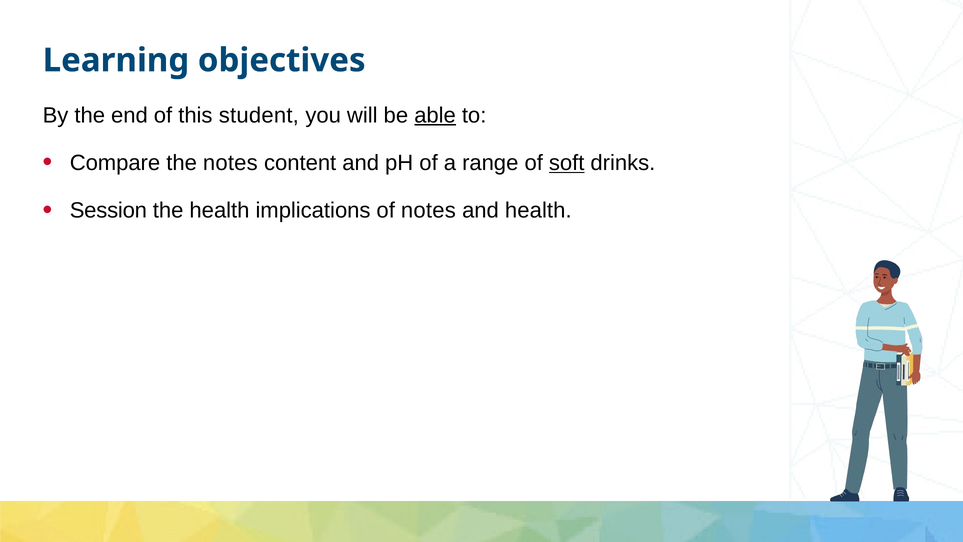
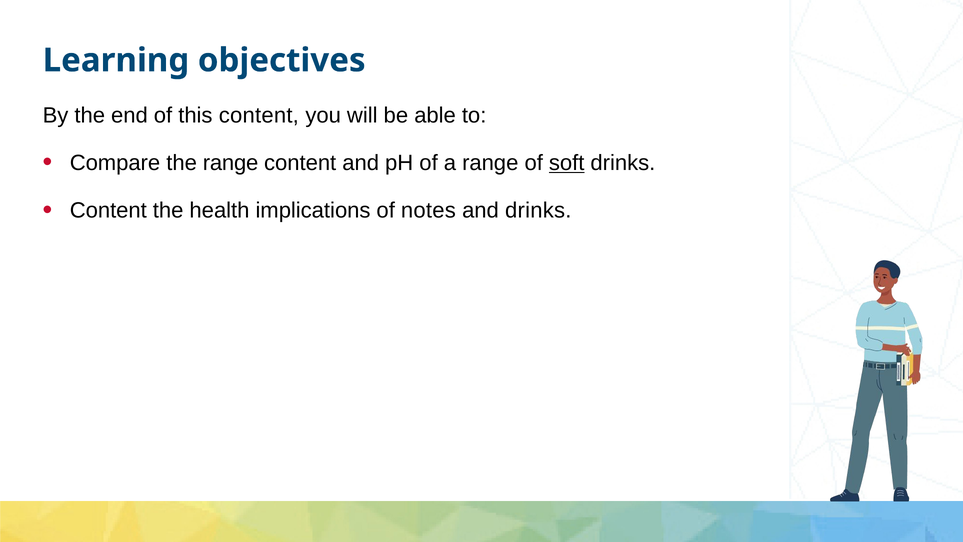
this student: student -> content (259, 115)
able underline: present -> none (435, 115)
the notes: notes -> range (231, 163)
Session: Session -> Content (108, 210)
and health: health -> drinks (538, 210)
